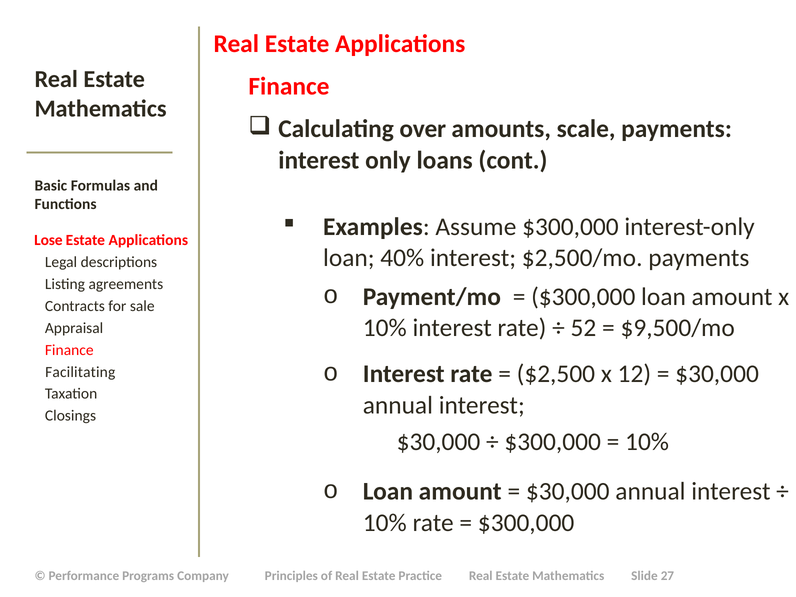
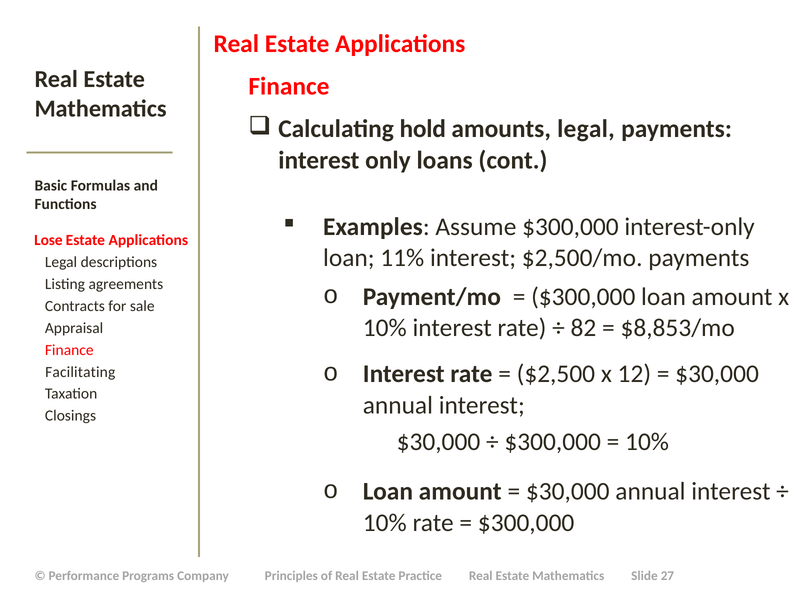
over: over -> hold (423, 129)
amounts scale: scale -> legal (586, 129)
40%: 40% -> 11% (402, 258)
52: 52 -> 82 (583, 328)
$9,500/mo: $9,500/mo -> $8,853/mo (678, 328)
